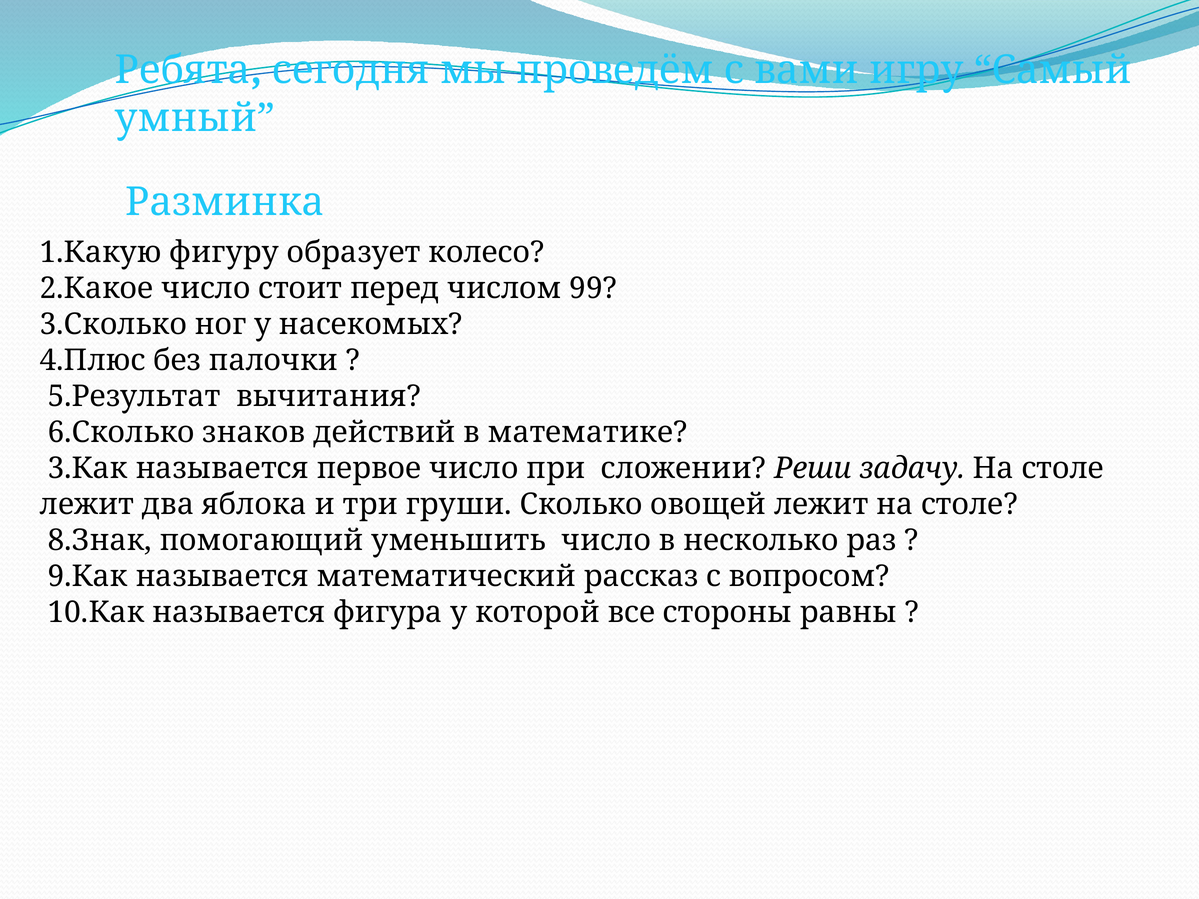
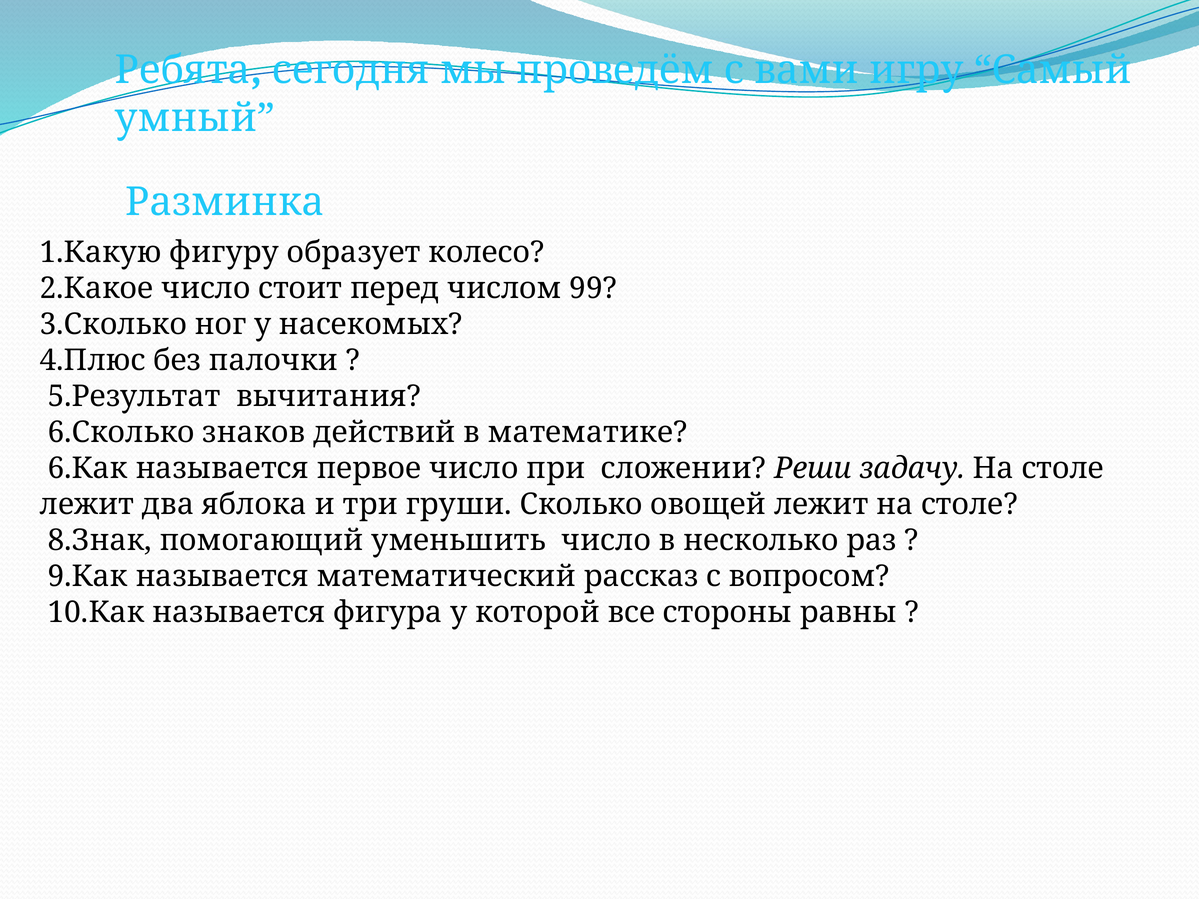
3.Как: 3.Как -> 6.Как (88, 468)
